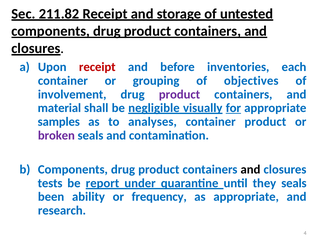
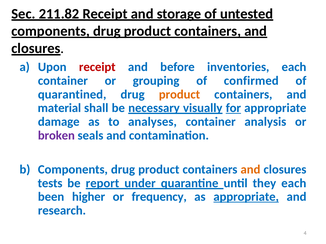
objectives: objectives -> confirmed (251, 81)
involvement: involvement -> quarantined (72, 95)
product colour: purple -> orange (179, 95)
negligible: negligible -> necessary (154, 108)
samples: samples -> damage (59, 122)
container product: product -> analysis (265, 122)
and colour: black -> orange (250, 170)
they seals: seals -> each (294, 183)
ability: ability -> higher (89, 197)
appropriate underline: none -> present (246, 197)
